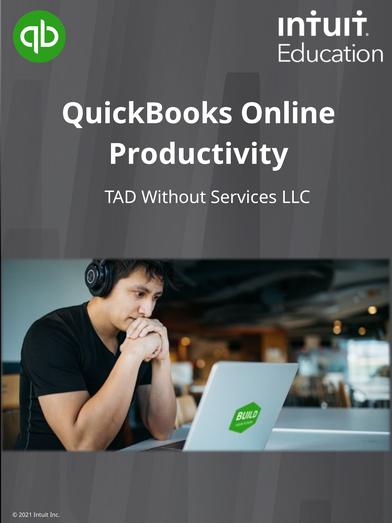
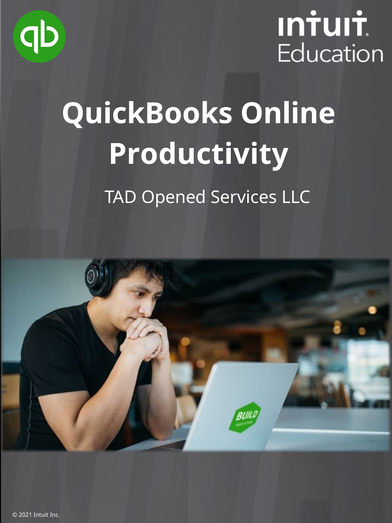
Without: Without -> Opened (174, 197)
